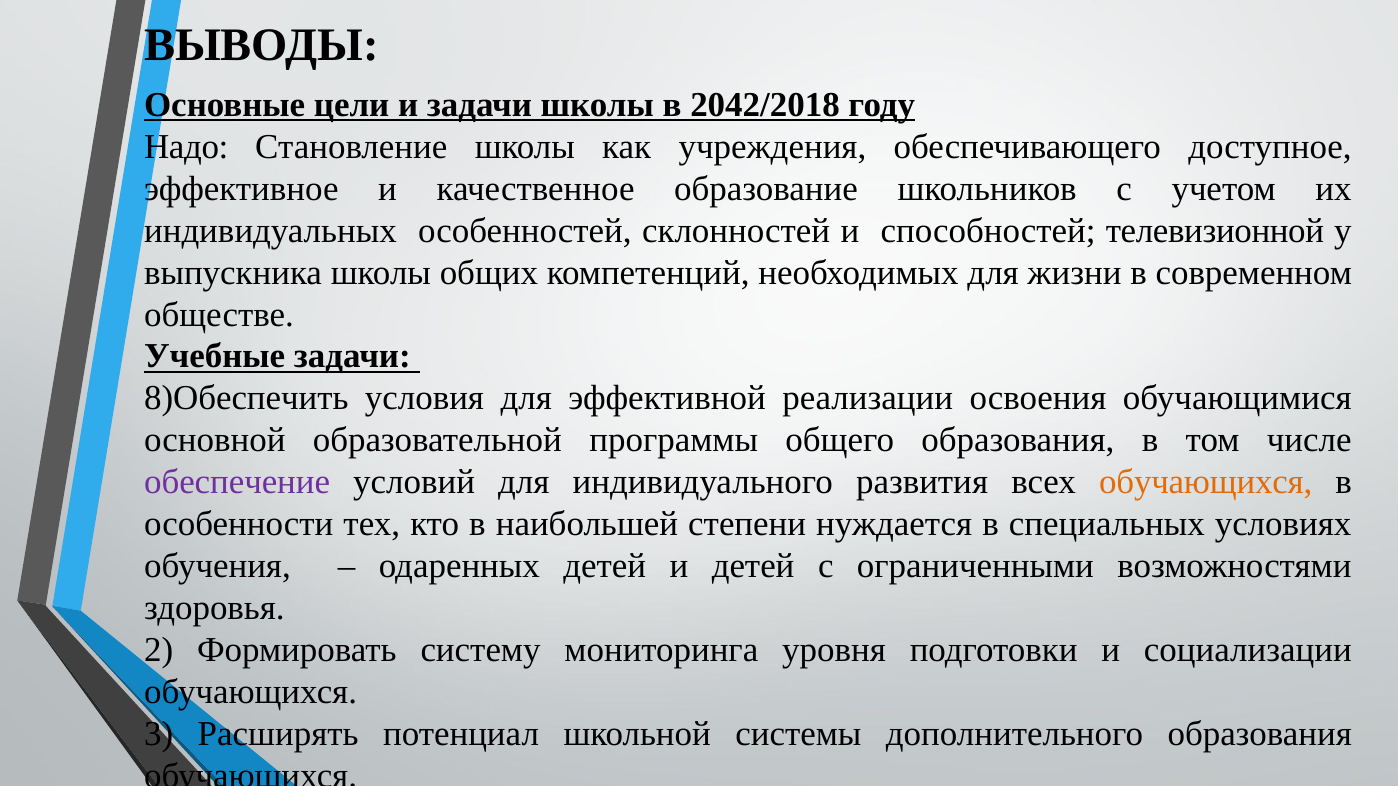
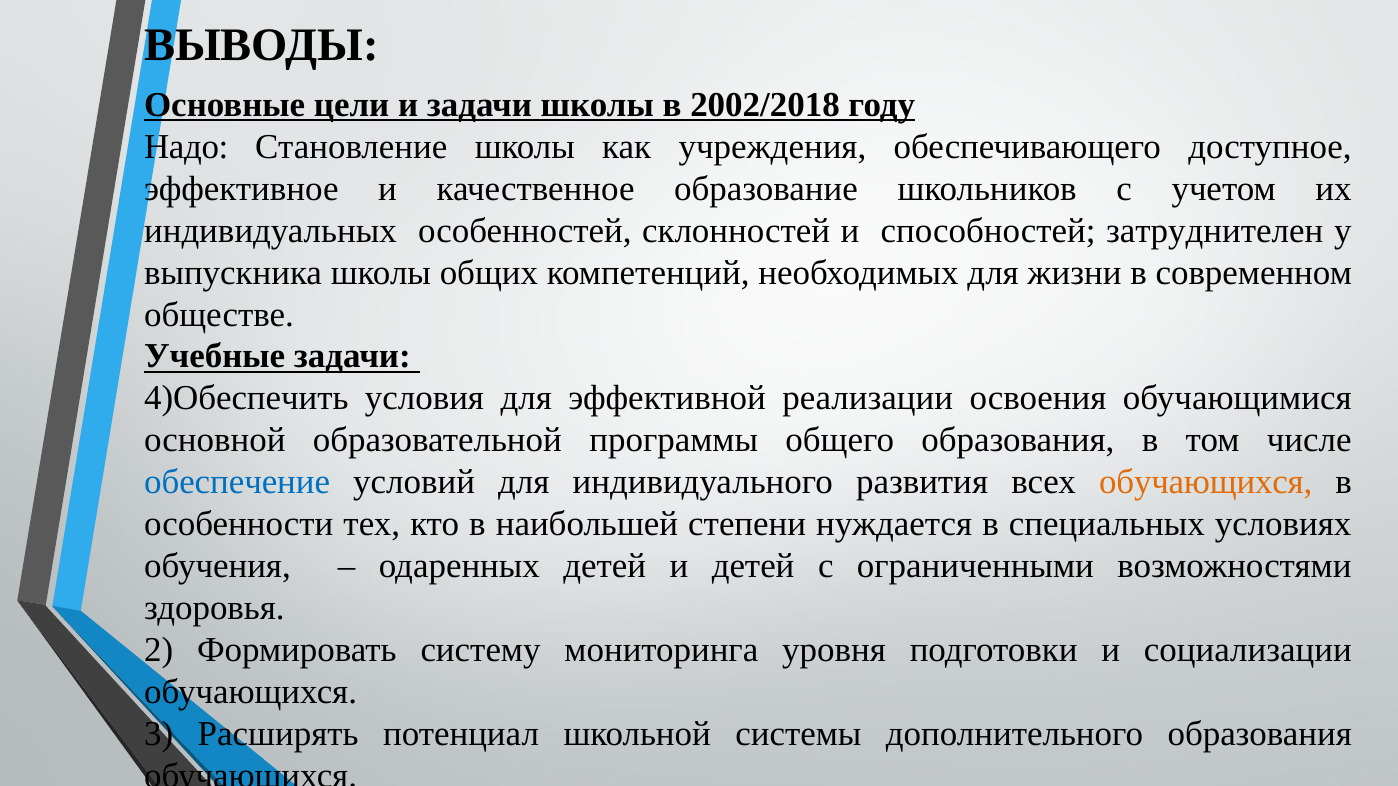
2042/2018: 2042/2018 -> 2002/2018 (765, 105)
телевизионной: телевизионной -> затруднителен (1215, 231)
8)Обеспечить: 8)Обеспечить -> 4)Обеспечить (246, 399)
обеспечение colour: purple -> blue (237, 482)
